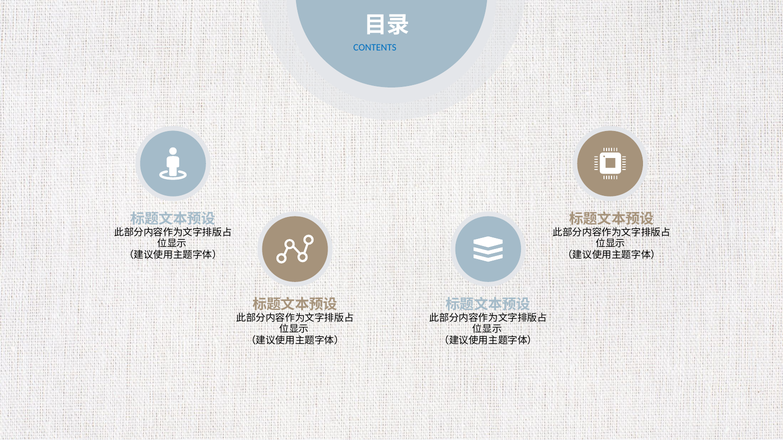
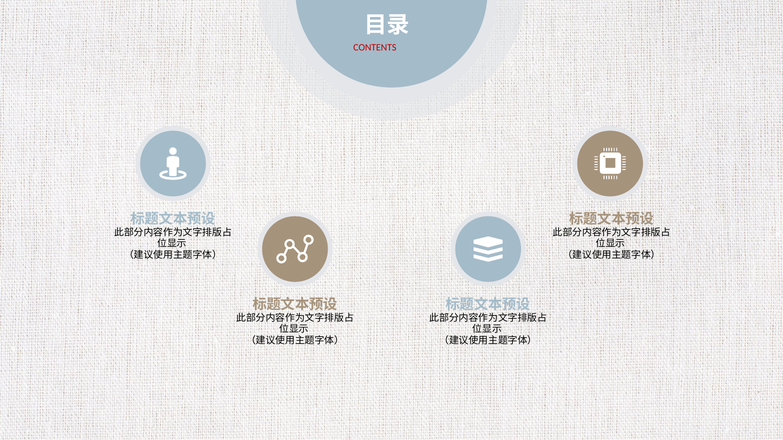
CONTENTS colour: blue -> red (375, 47)
